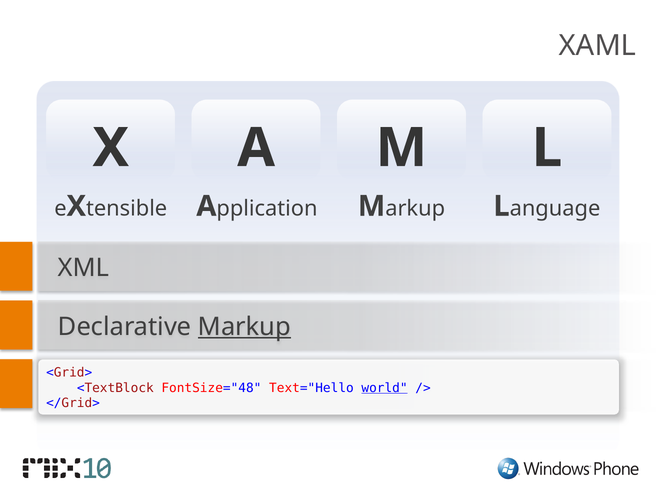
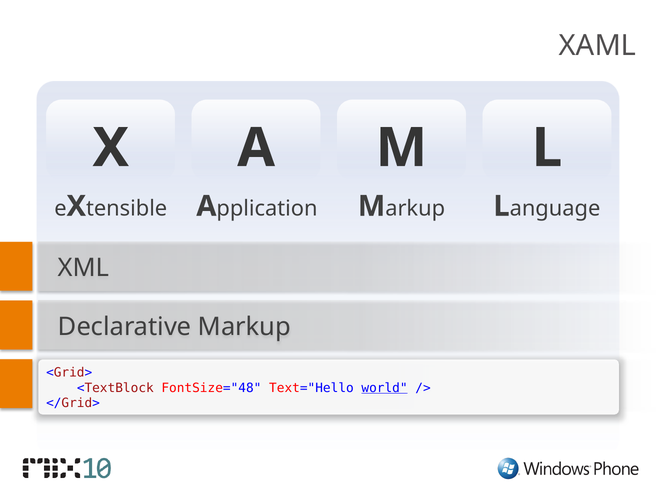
Markup underline: present -> none (244, 327)
